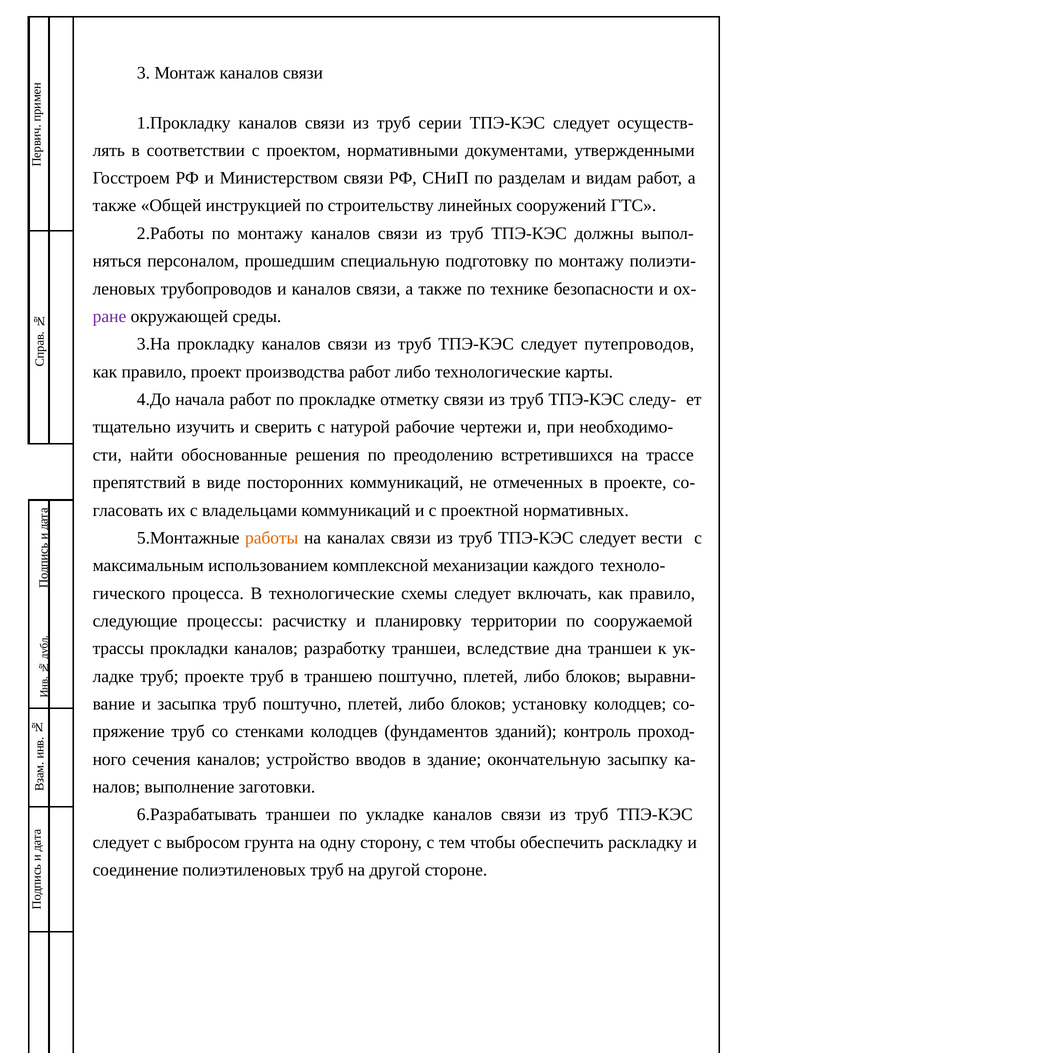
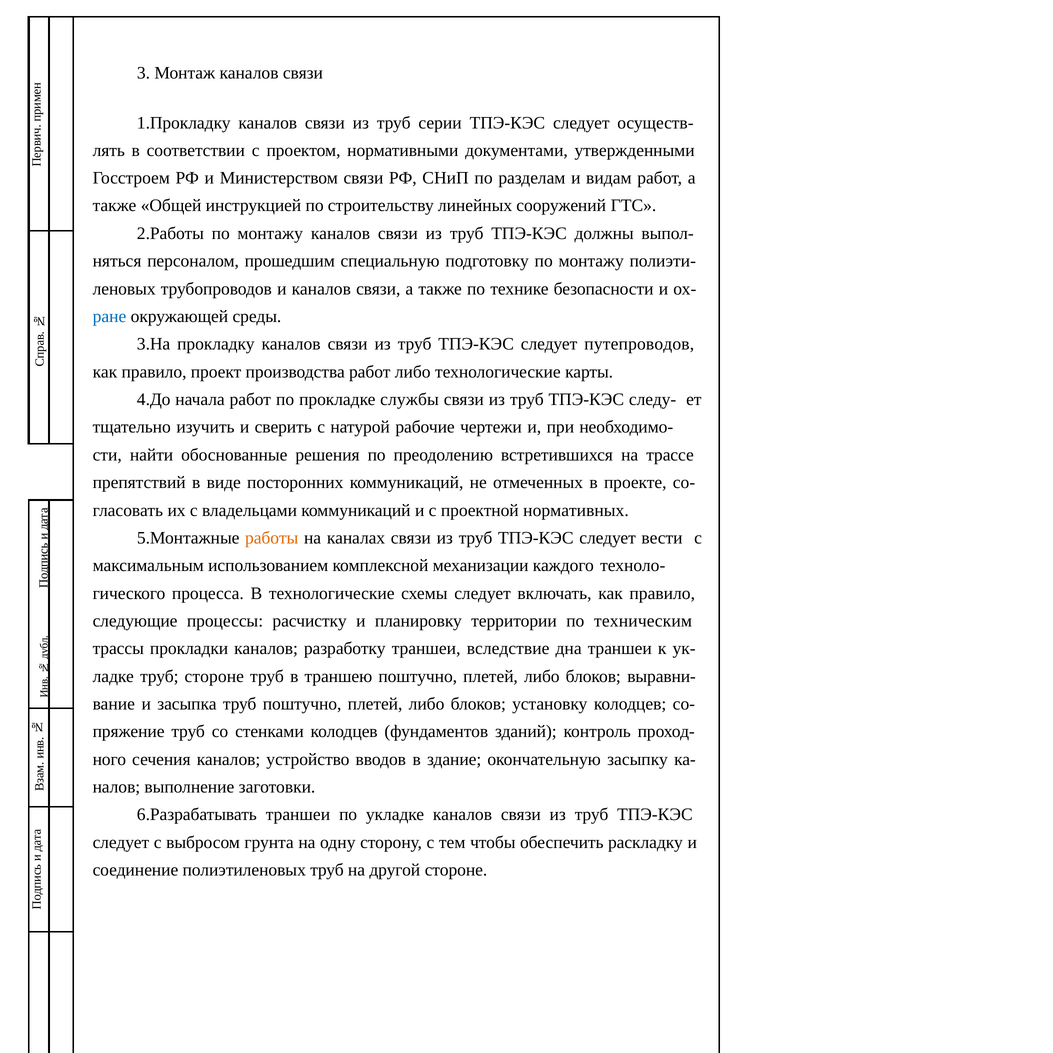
ране colour: purple -> blue (109, 316)
отметку: отметку -> службы (410, 400)
сооружаемой: сооружаемой -> техническим (643, 621)
труб проекте: проекте -> стороне (214, 676)
